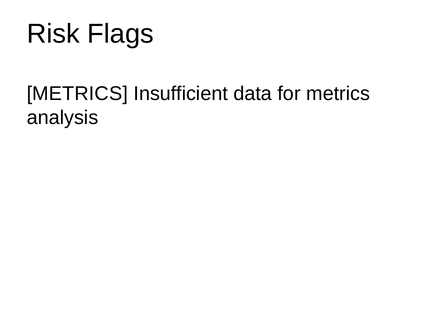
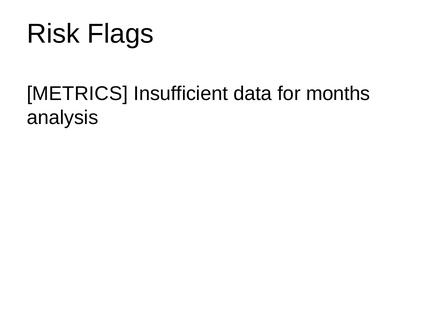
for metrics: metrics -> months (338, 94)
